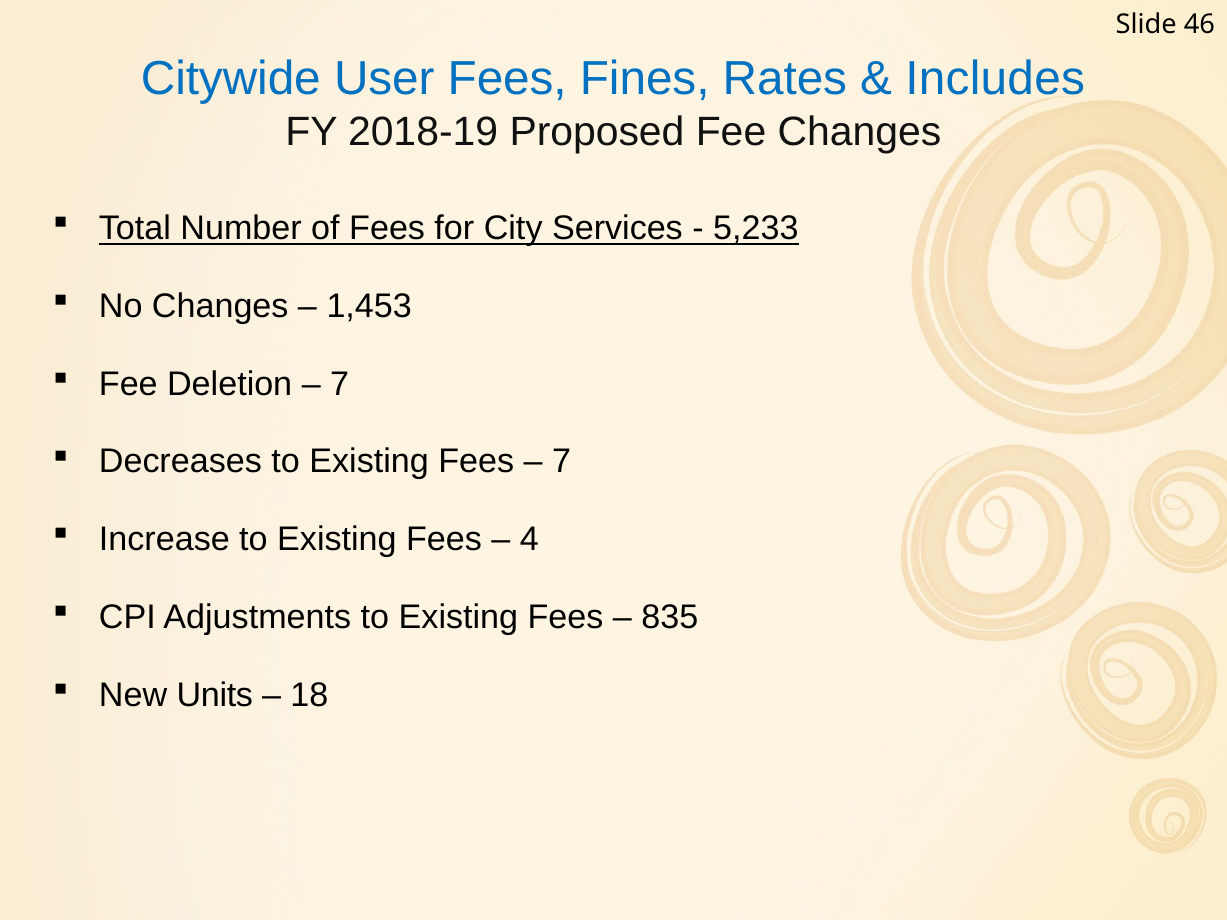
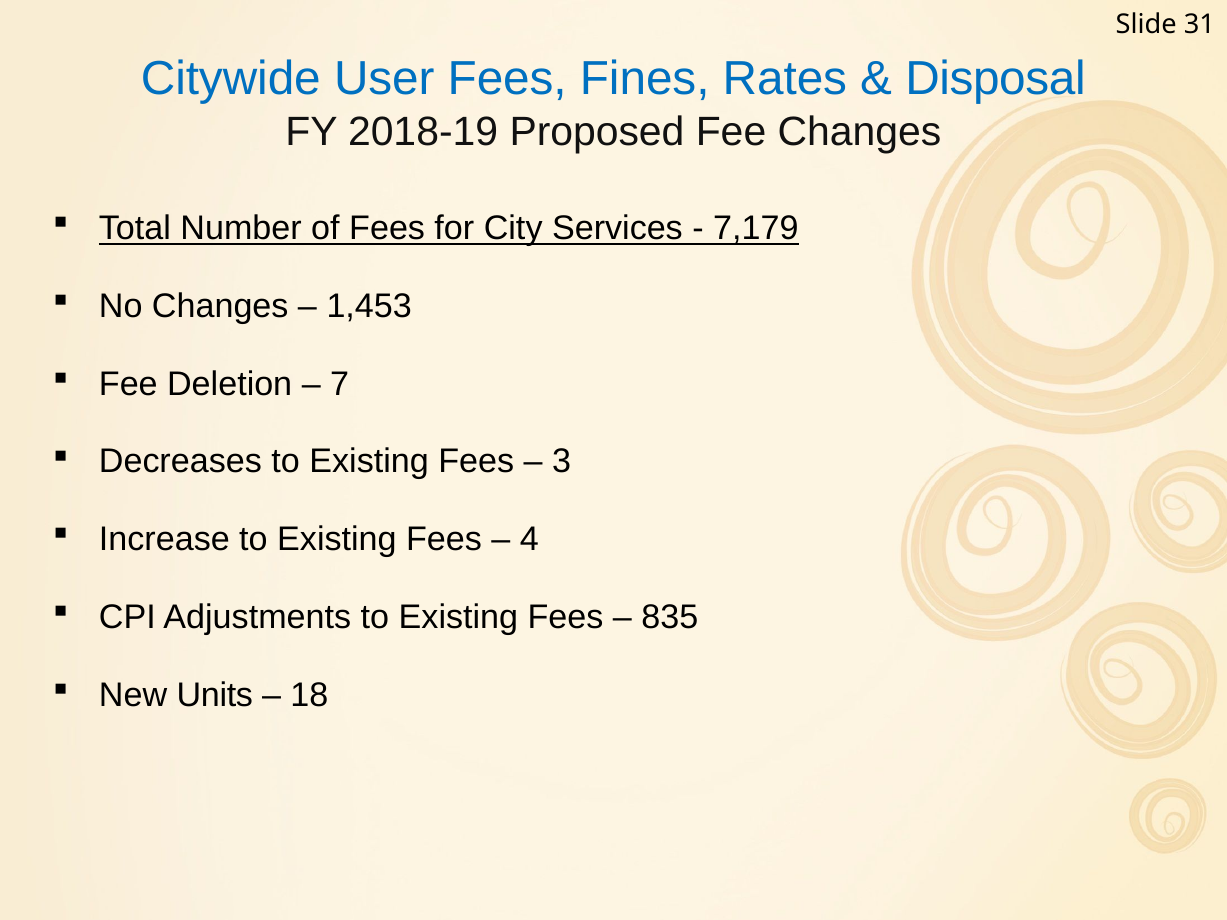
46: 46 -> 31 (1199, 24)
Includes: Includes -> Disposal (995, 79)
5,233: 5,233 -> 7,179 (756, 229)
7: 7 -> 3 (562, 462)
